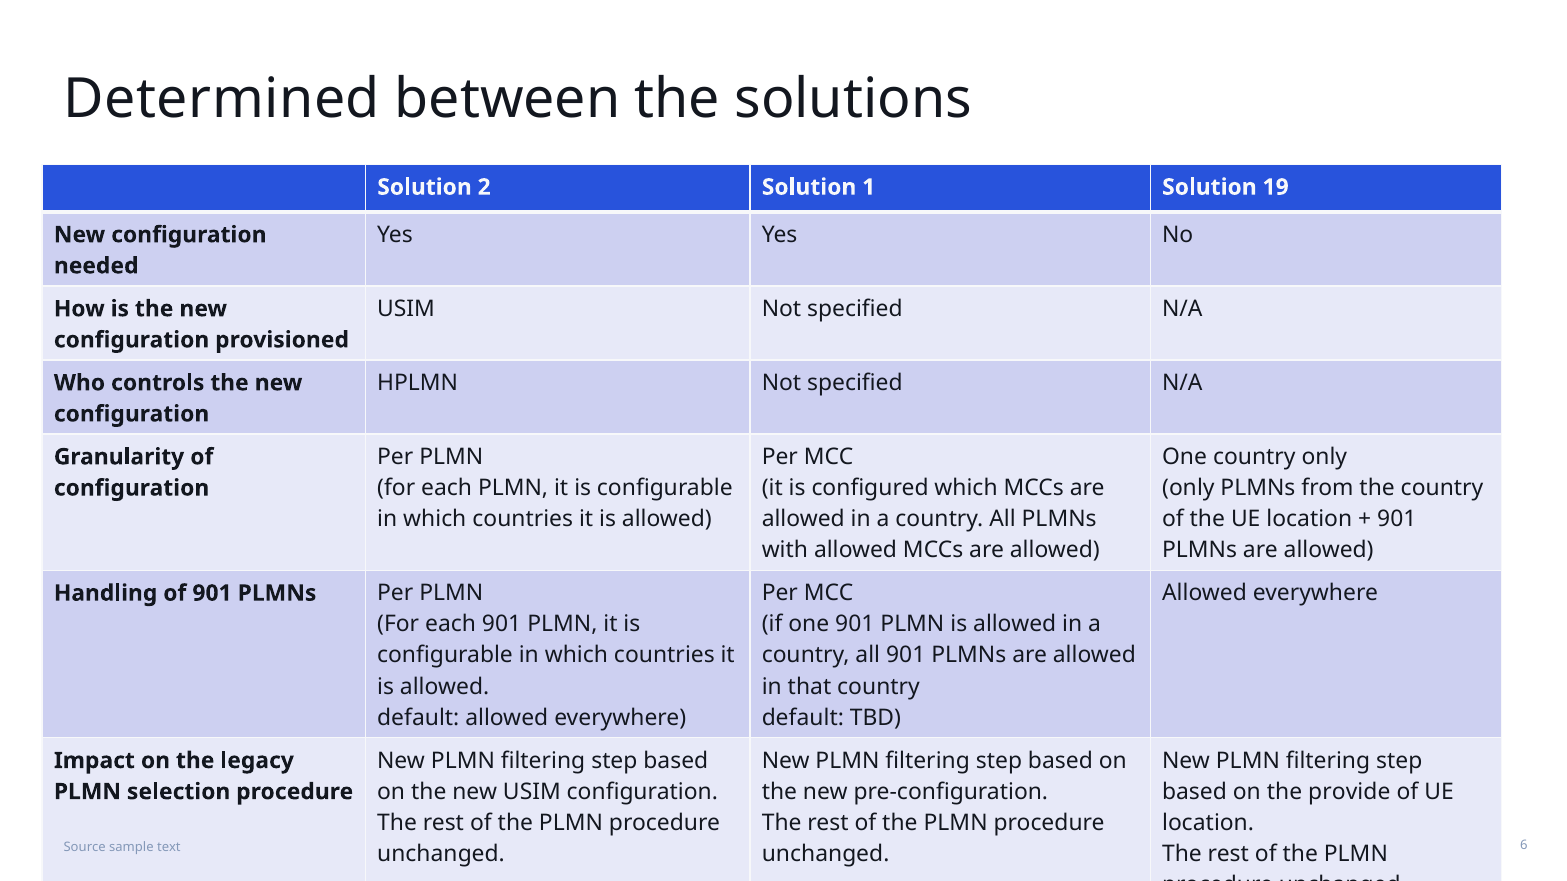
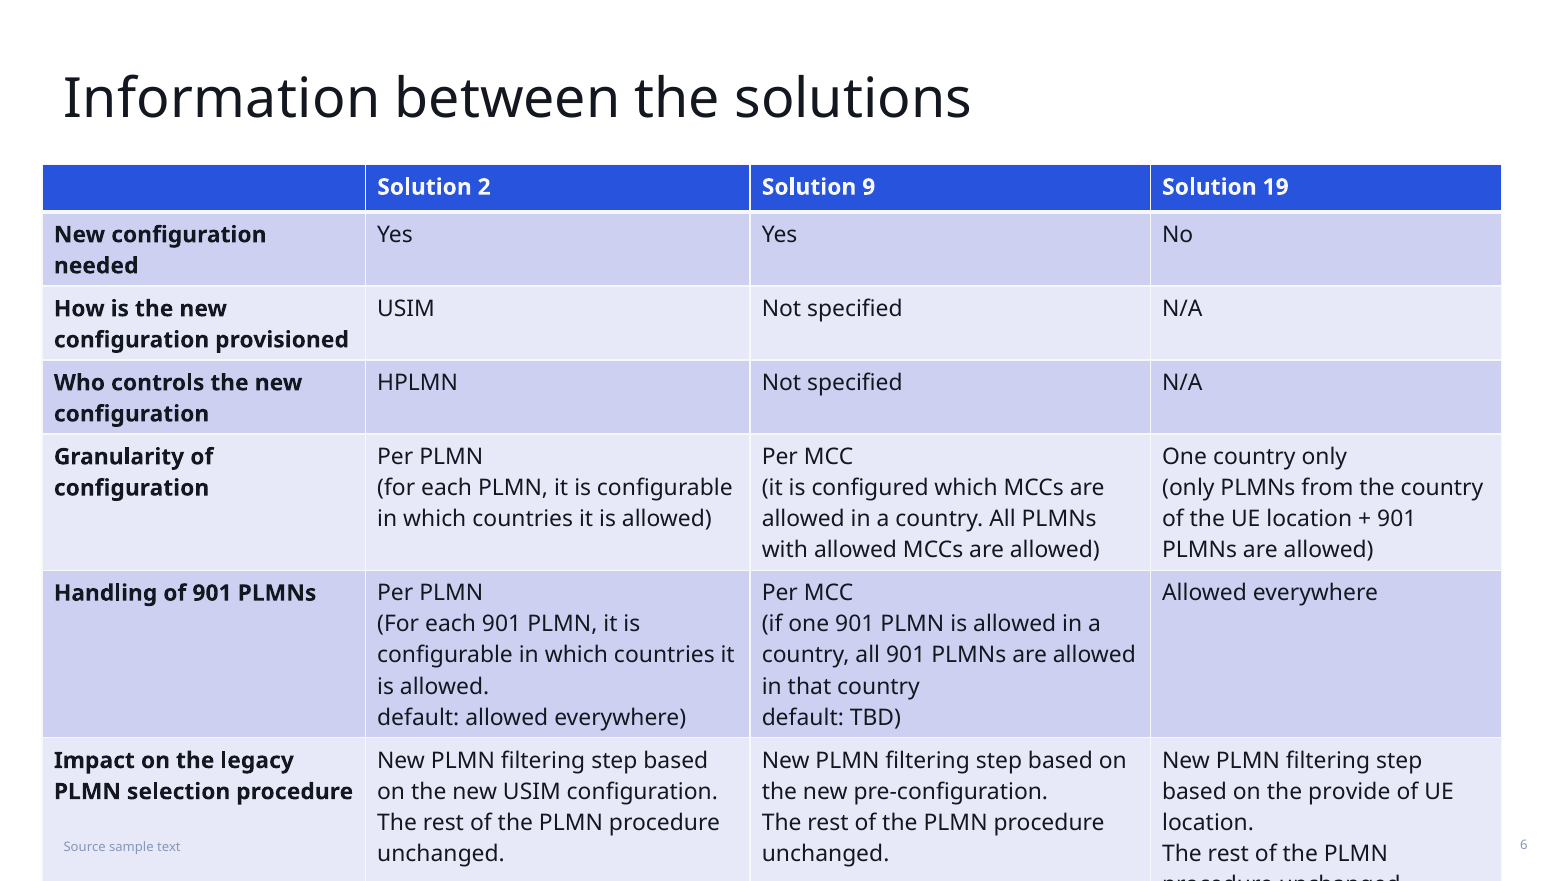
Determined: Determined -> Information (222, 100)
1: 1 -> 9 (869, 187)
